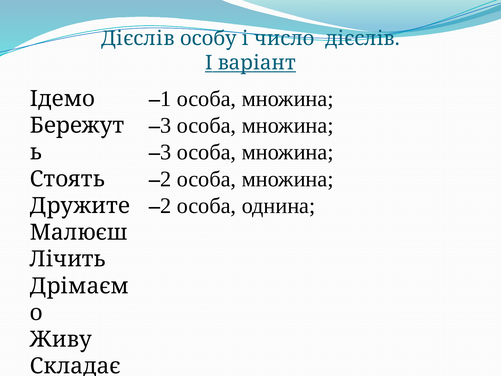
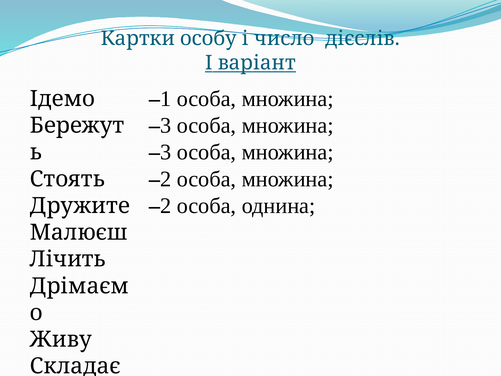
Дієслів: Дієслів -> Картки (138, 39)
